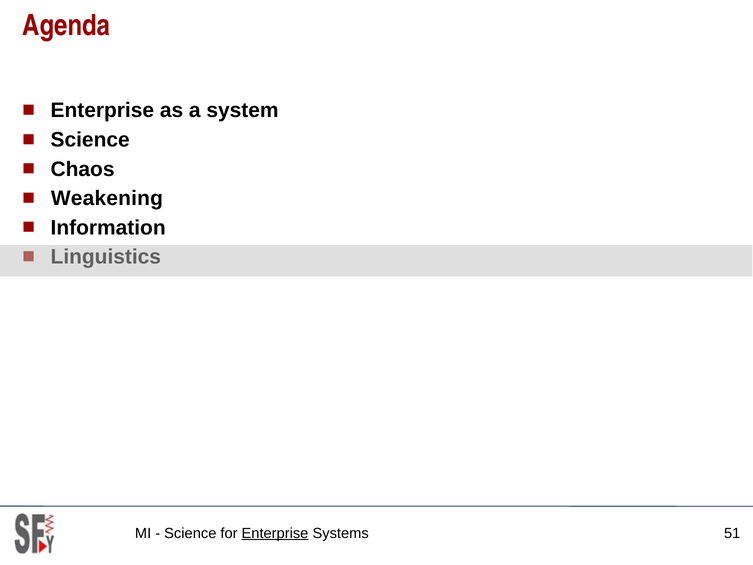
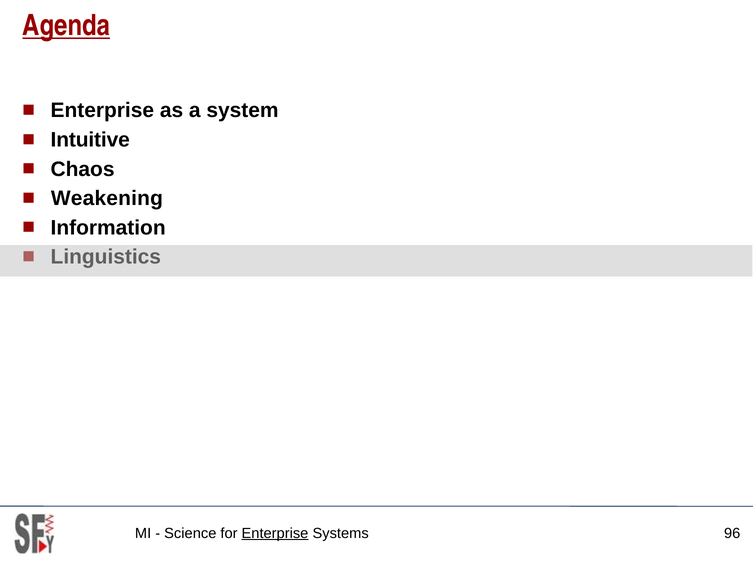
Agenda underline: none -> present (66, 26)
Science: Science -> Intuitive (90, 140)
51: 51 -> 96 (732, 533)
